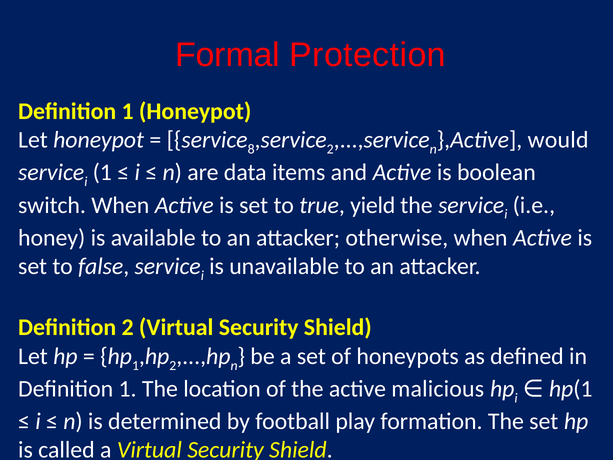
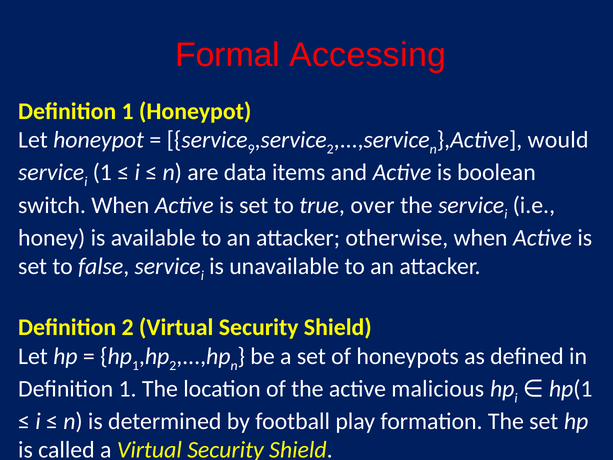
Protection: Protection -> Accessing (368, 55)
8: 8 -> 9 (251, 149)
yield: yield -> over (372, 205)
